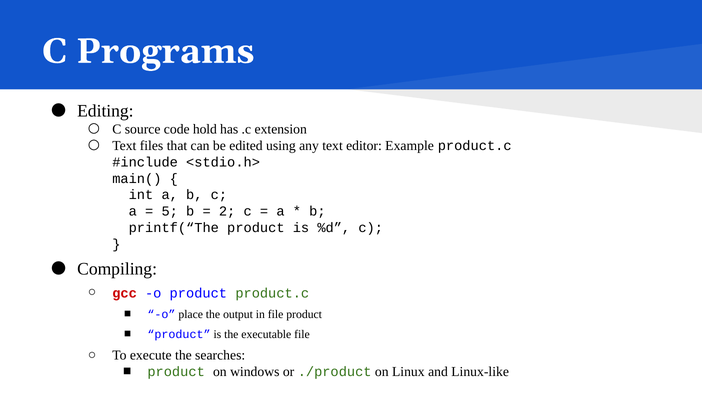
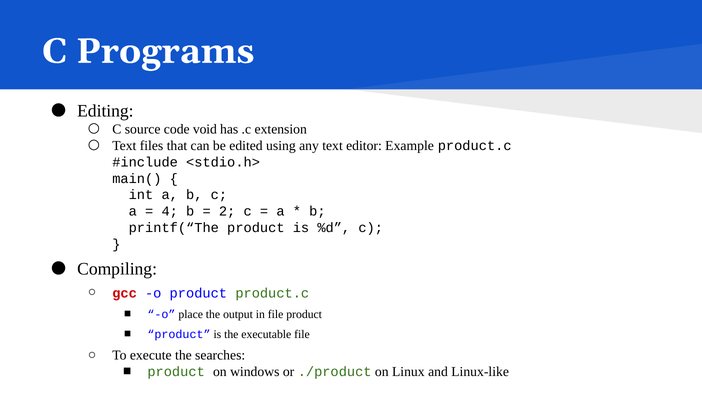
hold: hold -> void (205, 129)
5: 5 -> 4 (170, 211)
